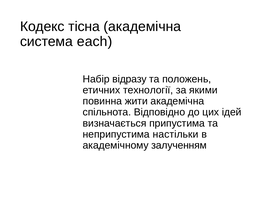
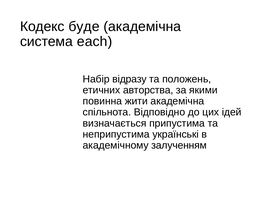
тісна: тісна -> буде (84, 27)
технології: технології -> авторства (148, 90)
настільки: настільки -> українські (176, 134)
